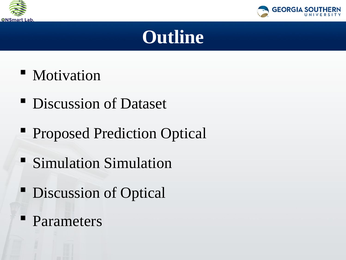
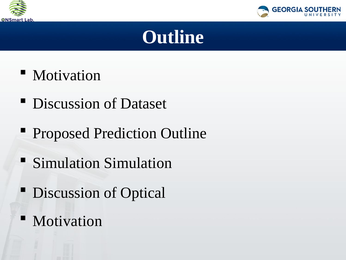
Prediction Optical: Optical -> Outline (184, 133)
Parameters: Parameters -> Motivation (67, 221)
